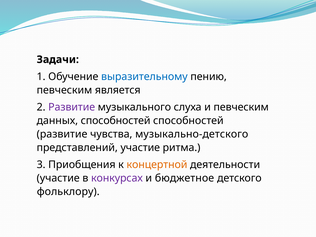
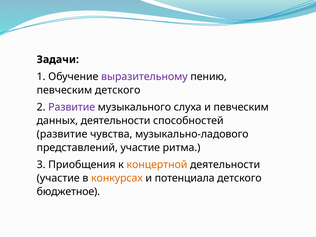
выразительному colour: blue -> purple (144, 77)
певческим является: является -> детского (118, 90)
данных способностей: способностей -> деятельности (116, 121)
музыкально-детского: музыкально-детского -> музыкально-ладового (192, 134)
конкурсах colour: purple -> orange (117, 178)
бюджетное: бюджетное -> потенциала (185, 178)
фольклору: фольклору -> бюджетное (68, 192)
